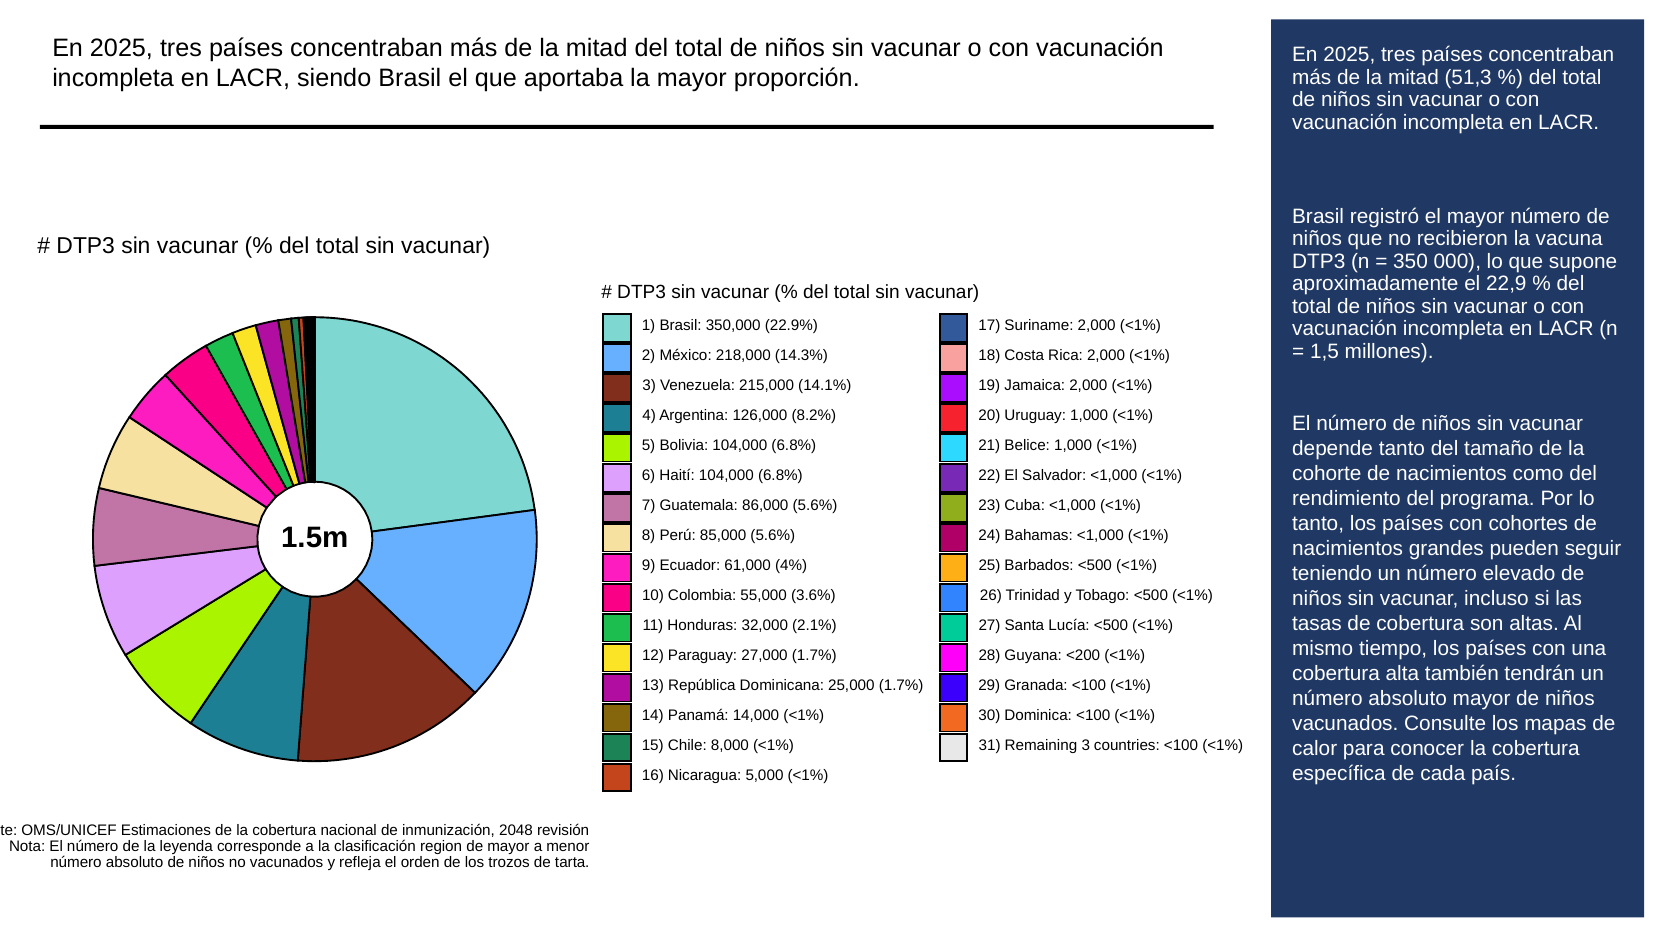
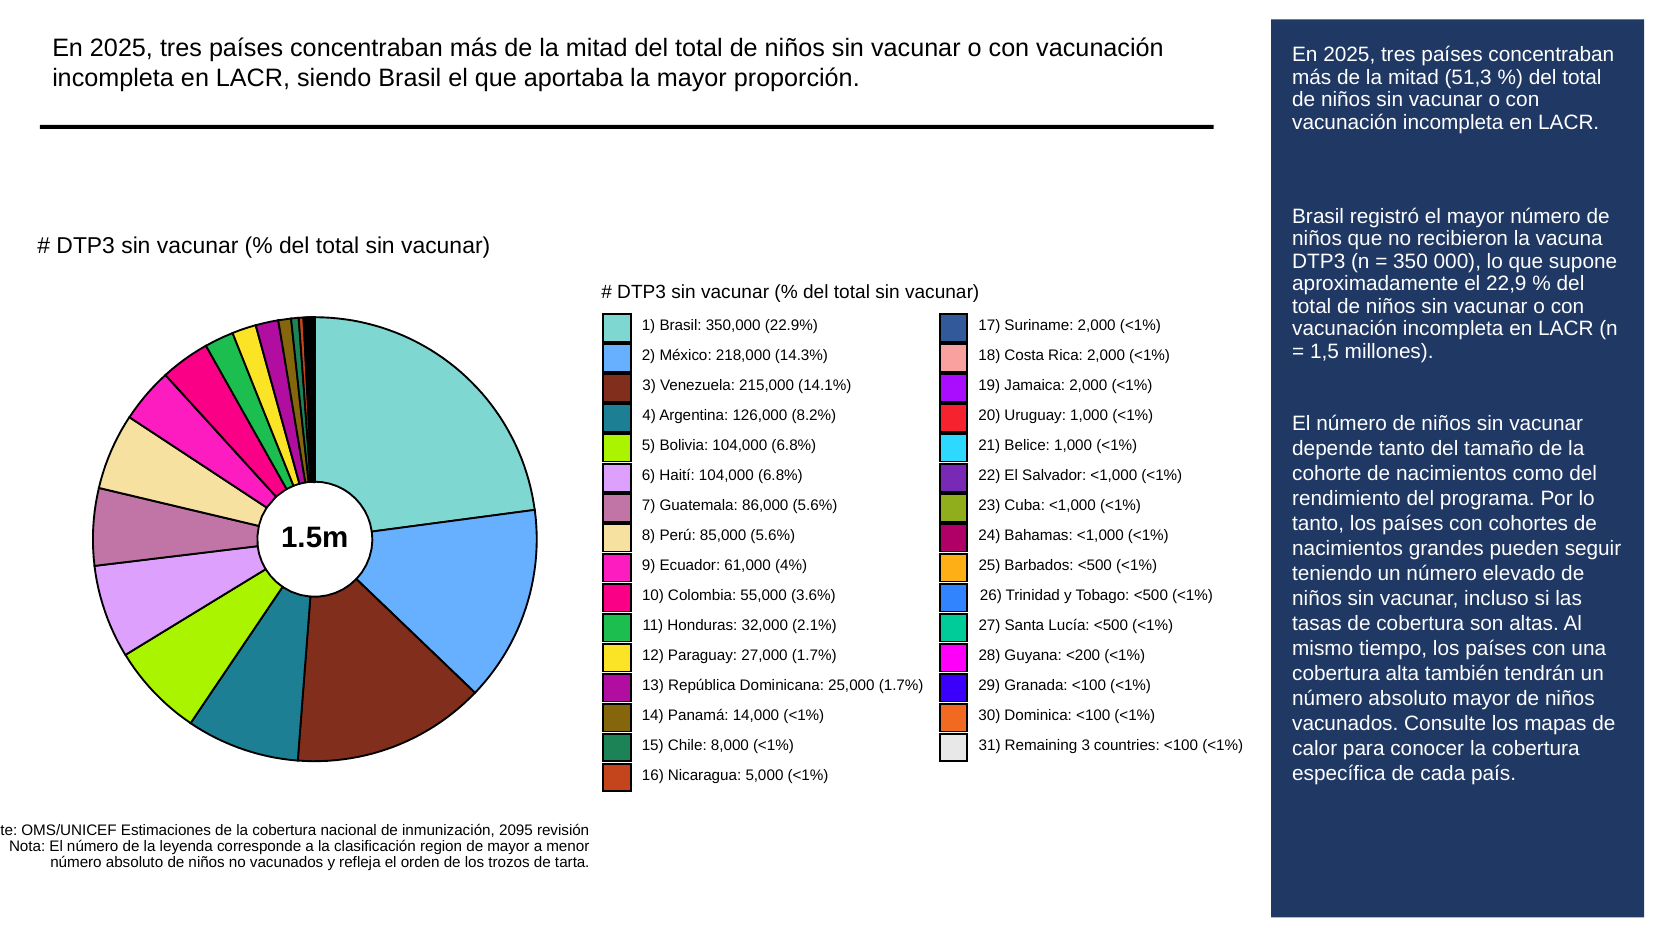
2048: 2048 -> 2095 (516, 830)
